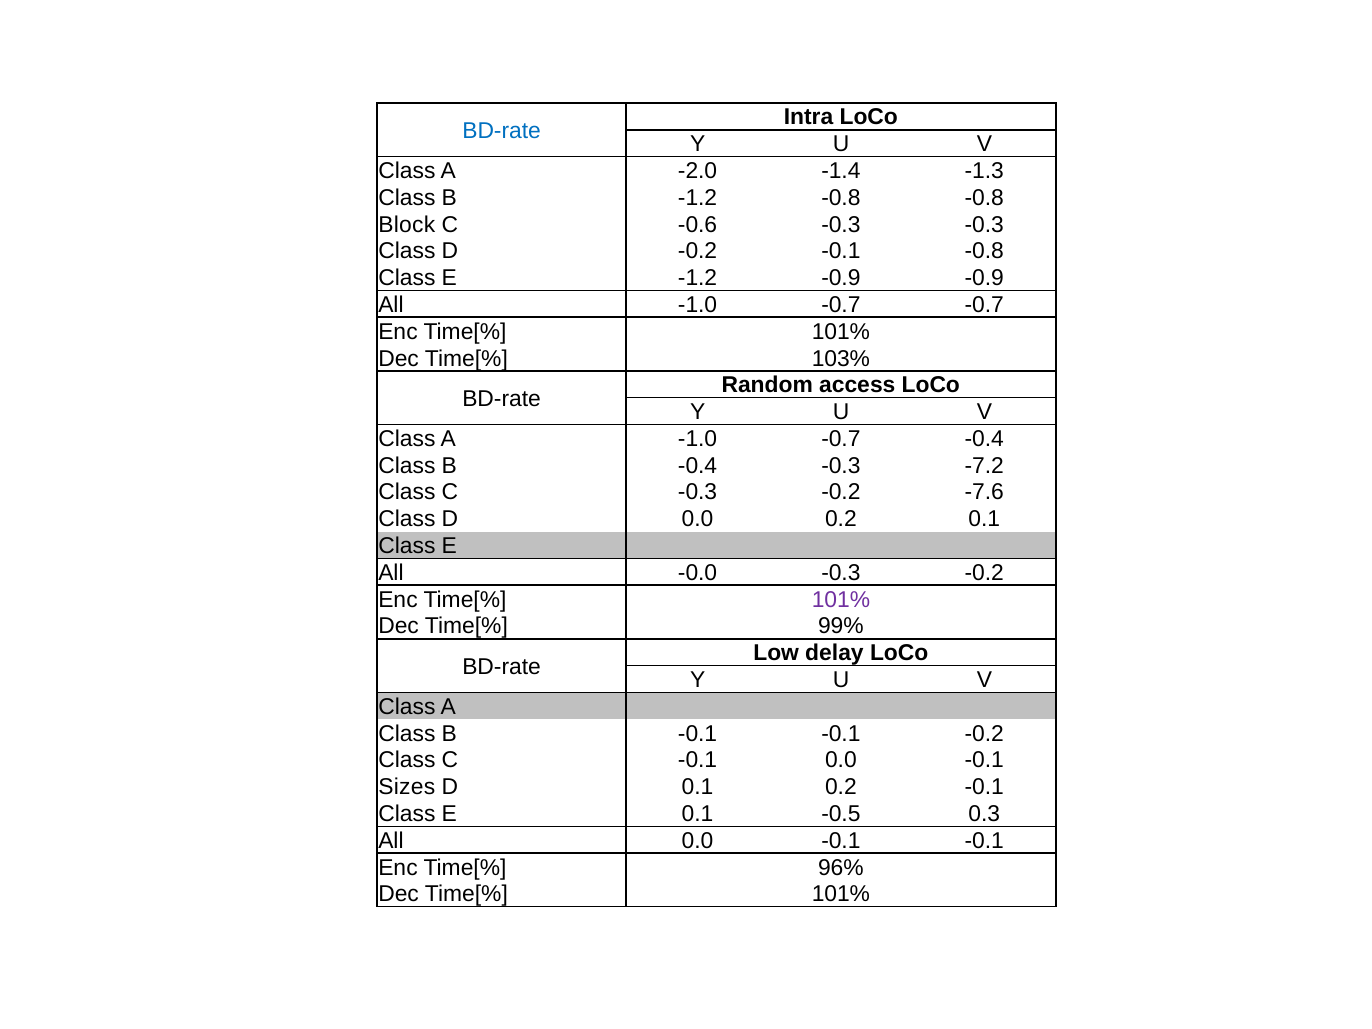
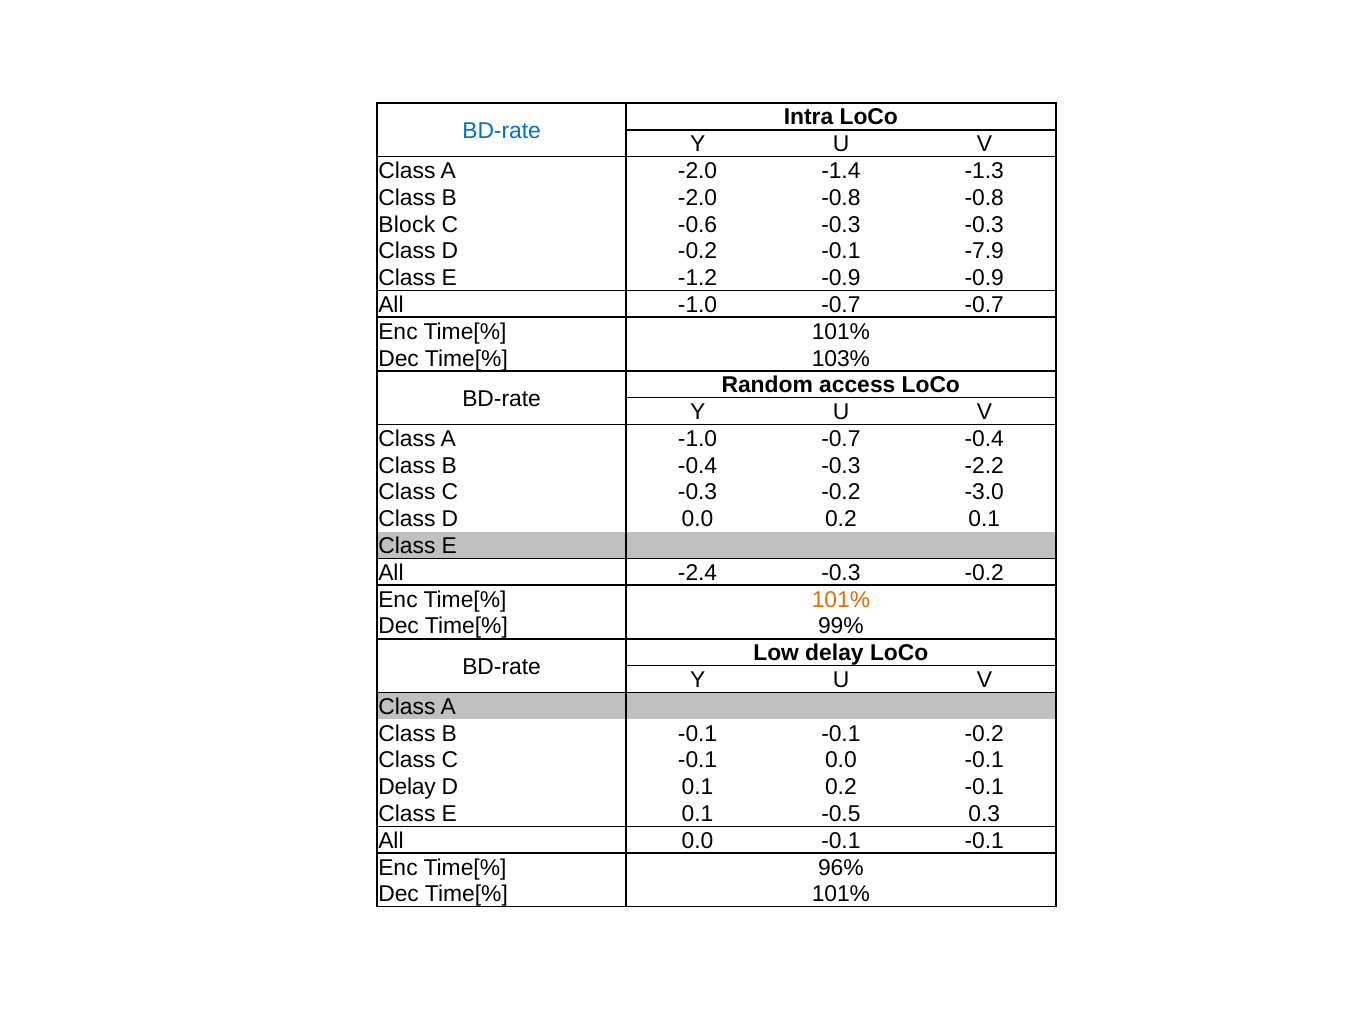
B -1.2: -1.2 -> -2.0 (698, 198)
-0.1 -0.8: -0.8 -> -7.9 (984, 251)
-7.2: -7.2 -> -2.2 (984, 466)
-7.6: -7.6 -> -3.0 (984, 492)
-0.0: -0.0 -> -2.4 (698, 573)
101% colour: purple -> orange (841, 600)
Sizes: Sizes -> Delay (407, 787)
